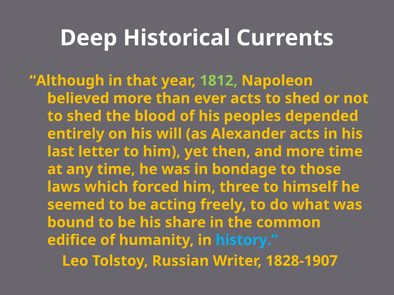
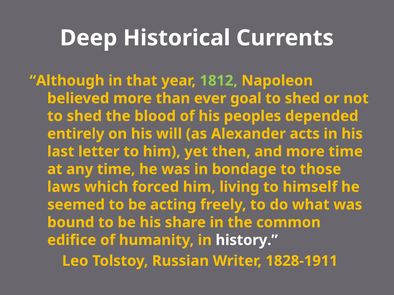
ever acts: acts -> goal (246, 99)
three: three -> living (239, 187)
history colour: light blue -> white (247, 241)
1828-1907: 1828-1907 -> 1828-1911 (302, 261)
